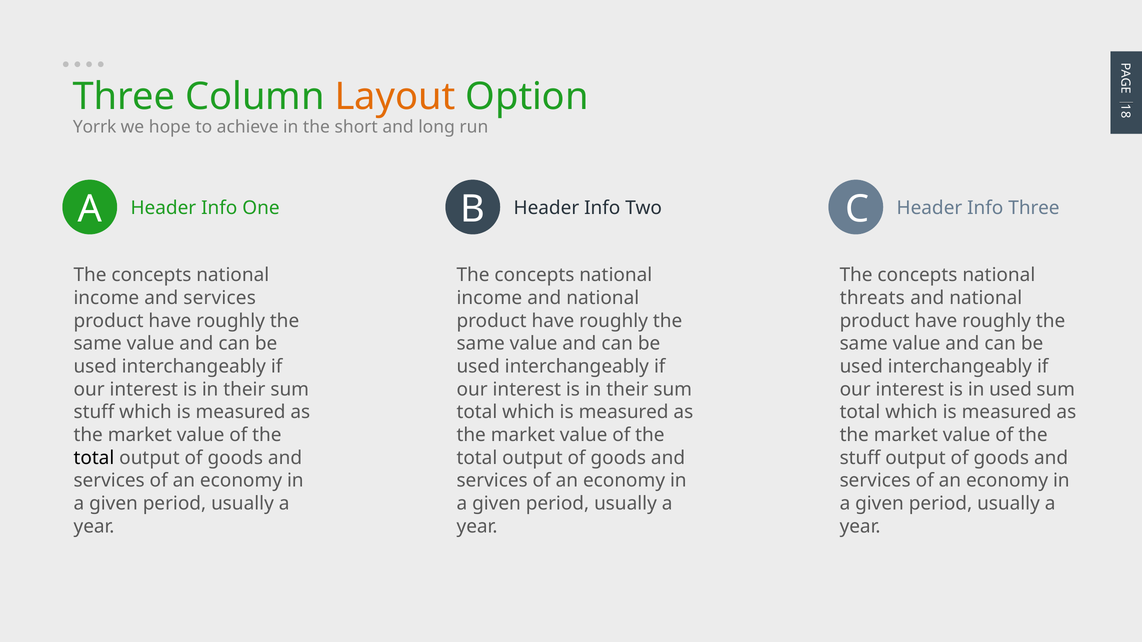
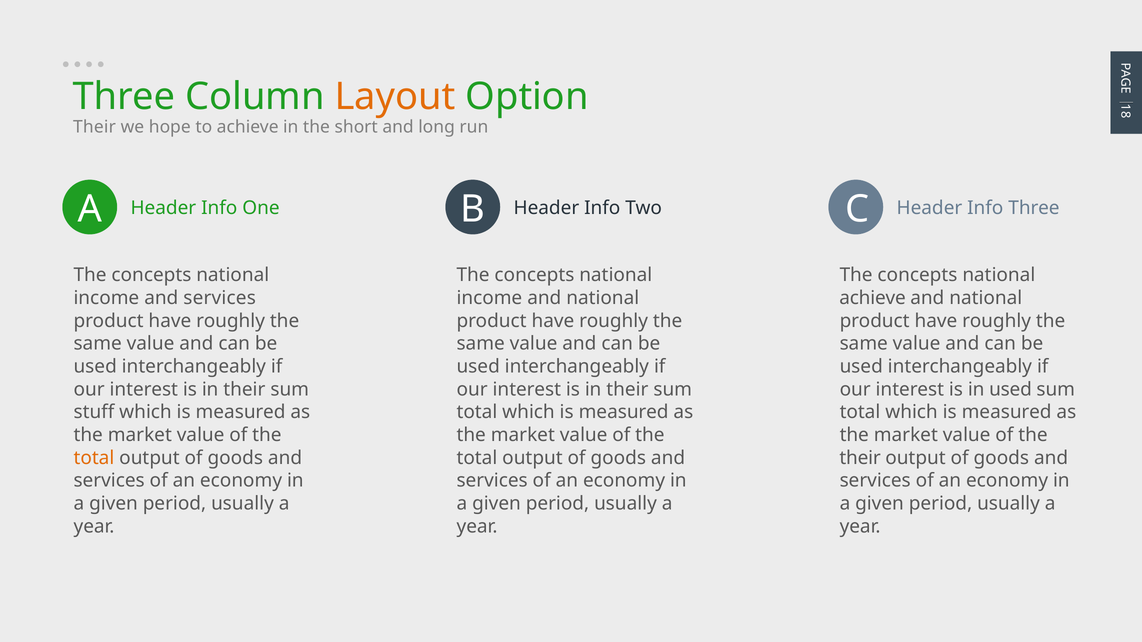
Yorrk: Yorrk -> Their (94, 127)
threats: threats -> achieve (873, 298)
total colour: black -> orange (94, 458)
stuff: stuff -> their (860, 458)
